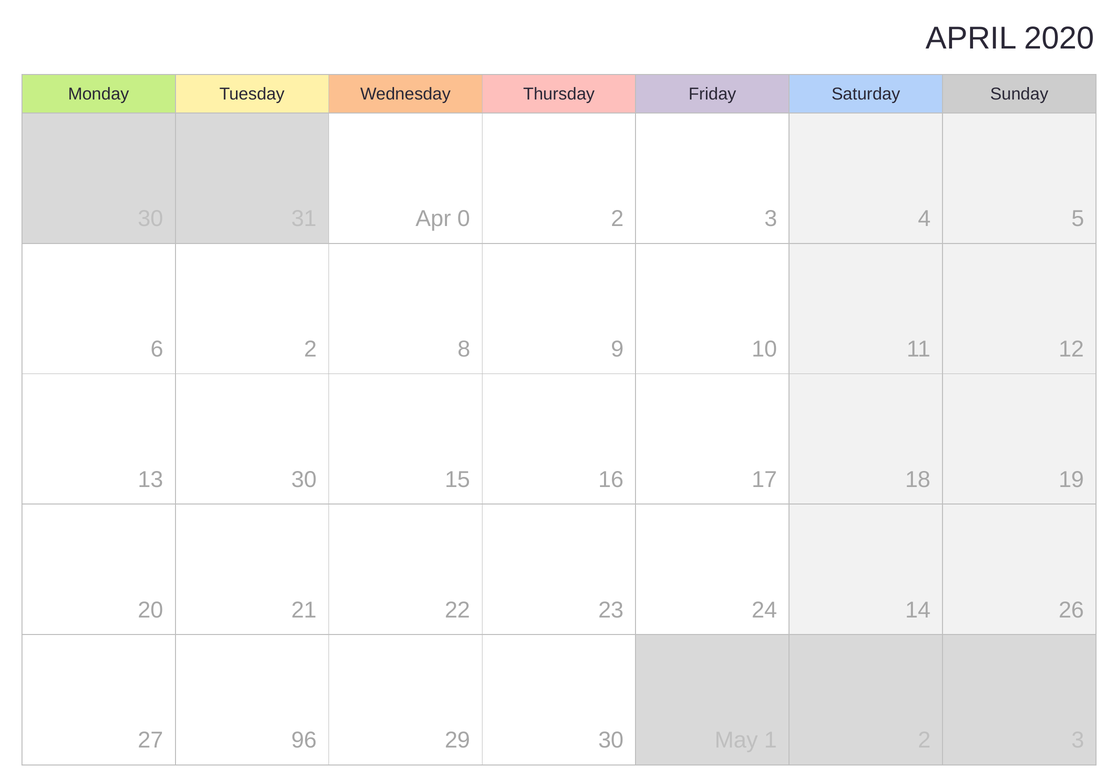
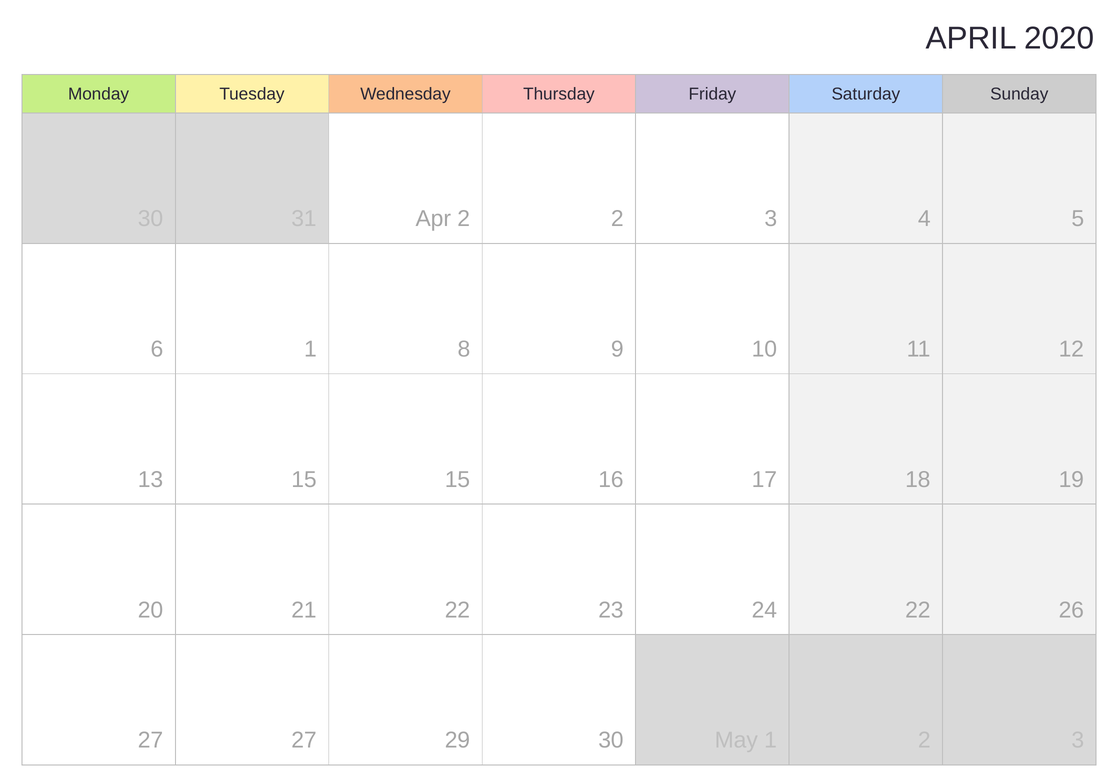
Apr 0: 0 -> 2 (464, 219)
6 2: 2 -> 1 (310, 349)
13 30: 30 -> 15 (304, 480)
24 14: 14 -> 22 (918, 610)
27 96: 96 -> 27 (304, 741)
